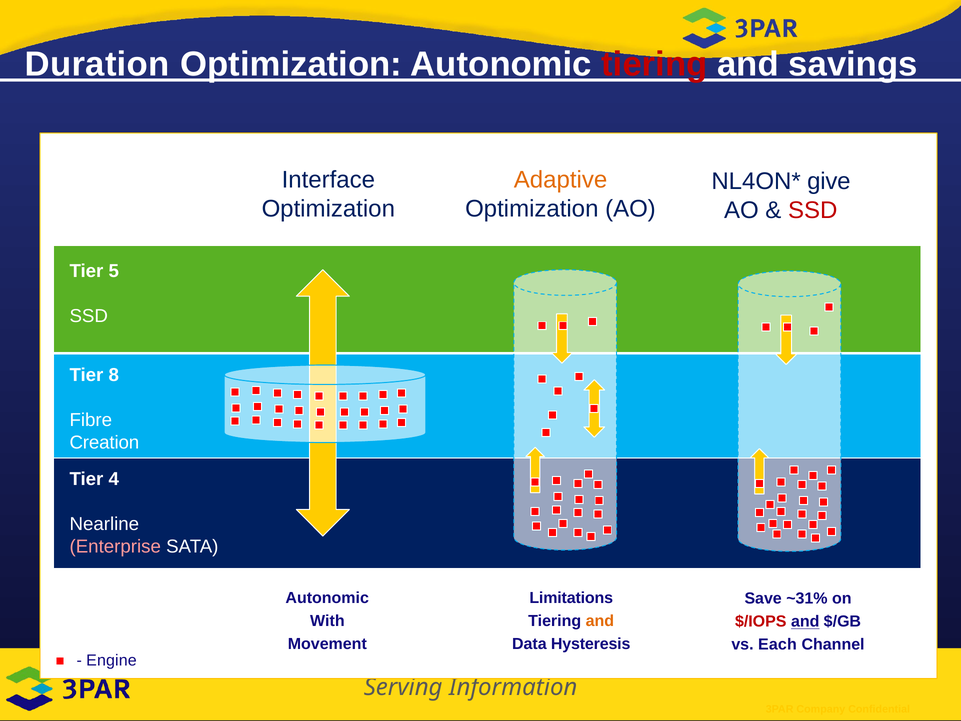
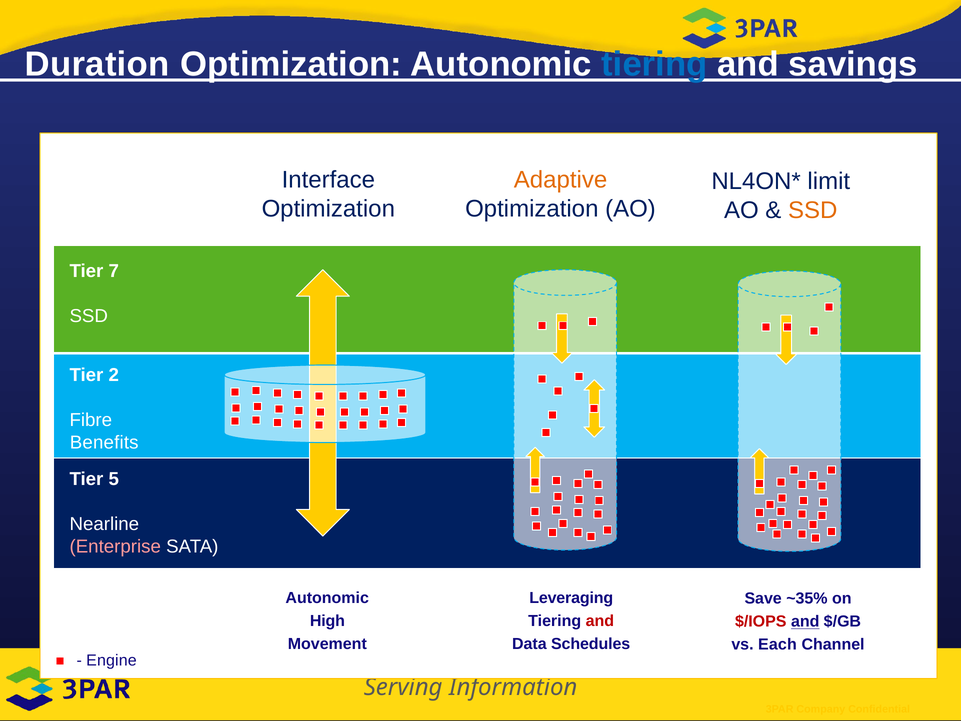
tiering colour: red -> blue (654, 64)
give: give -> limit (829, 181)
SSD colour: red -> orange (813, 210)
5: 5 -> 7 (114, 271)
8: 8 -> 2 (114, 375)
Creation: Creation -> Benefits (104, 442)
4: 4 -> 5 (114, 479)
Limitations: Limitations -> Leveraging (571, 598)
~31%: ~31% -> ~35% (807, 598)
With: With -> High (327, 621)
and colour: orange -> red (600, 621)
Hysteresis: Hysteresis -> Schedules (591, 644)
